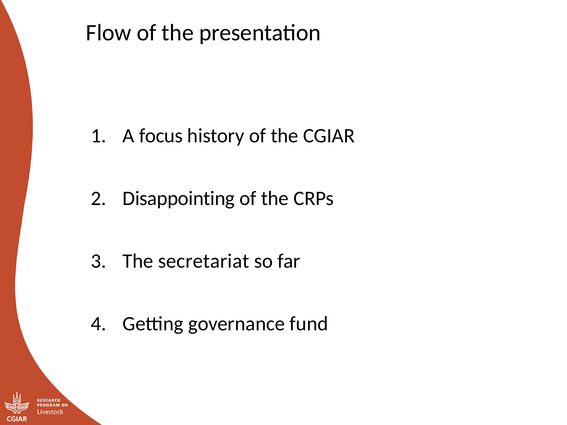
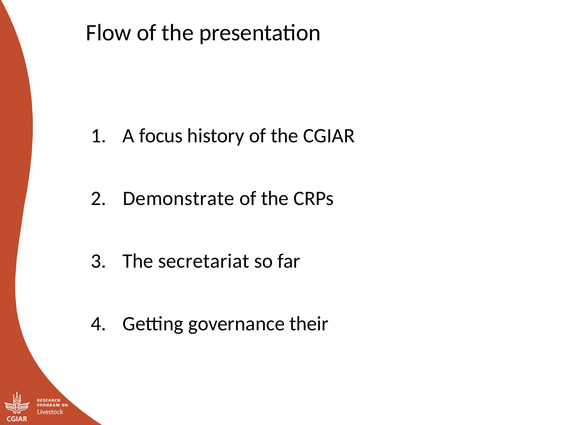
Disappointing: Disappointing -> Demonstrate (179, 198)
fund: fund -> their (309, 324)
